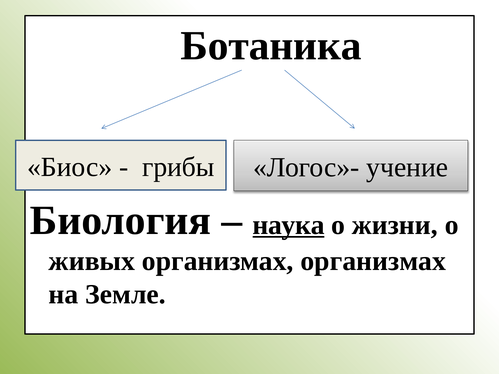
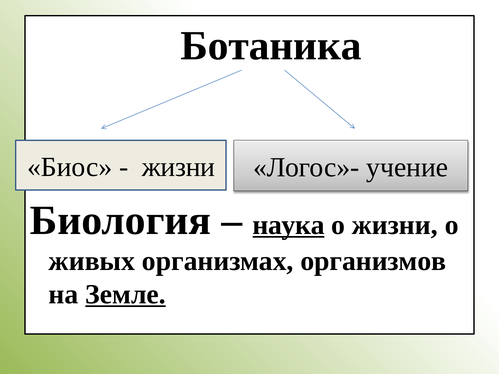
грибы: грибы -> жизни (178, 167)
организмах организмах: организмах -> организмов (373, 261)
Земле underline: none -> present (126, 294)
